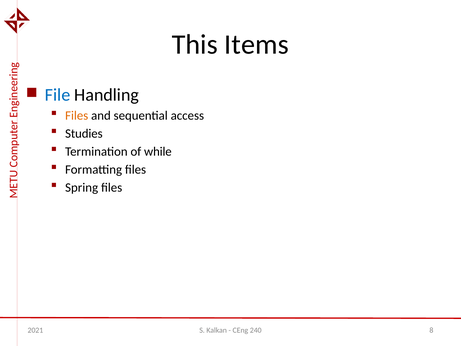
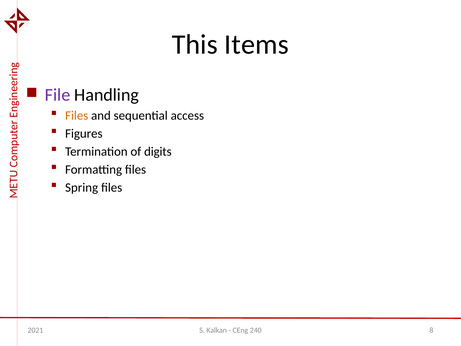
File colour: blue -> purple (58, 95)
Studies: Studies -> Figures (84, 134)
while: while -> digits (158, 152)
